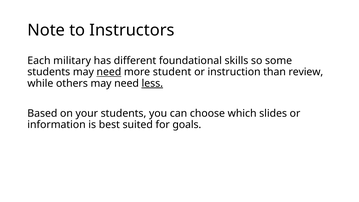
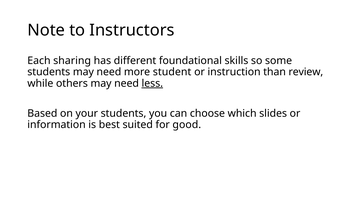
military: military -> sharing (72, 61)
need underline: present -> none (109, 72)
goals: goals -> good (187, 125)
